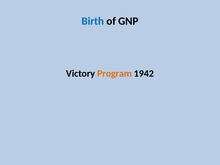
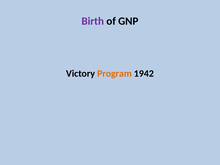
Birth colour: blue -> purple (93, 21)
